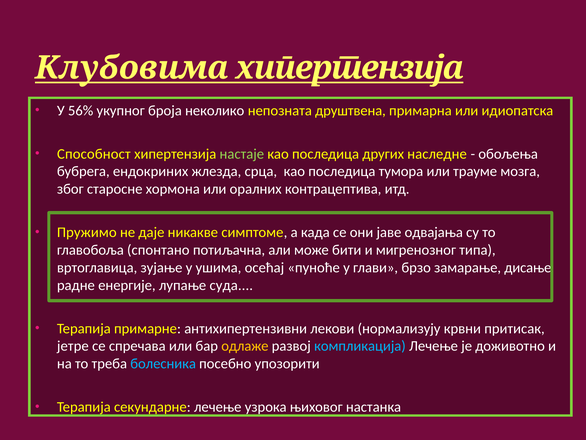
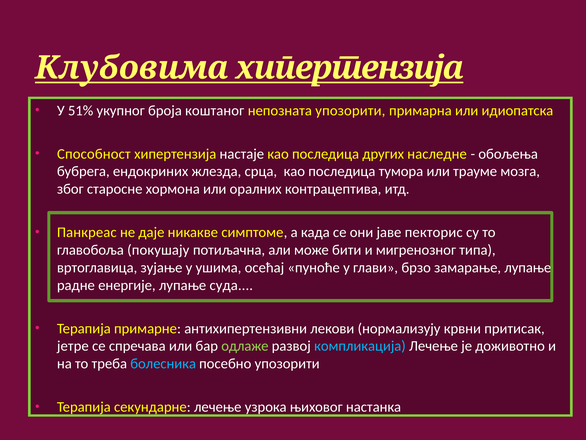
56%: 56% -> 51% (81, 110)
неколико: неколико -> коштаног (215, 110)
непозната друштвена: друштвена -> упозорити (350, 110)
настаје colour: light green -> white (242, 154)
Пружимо: Пружимо -> Панкреас (87, 232)
одвајања: одвајања -> пекторис (434, 232)
спонтано: спонтано -> покушају (158, 250)
замарање дисање: дисање -> лупање (528, 267)
одлаже colour: yellow -> light green (245, 346)
